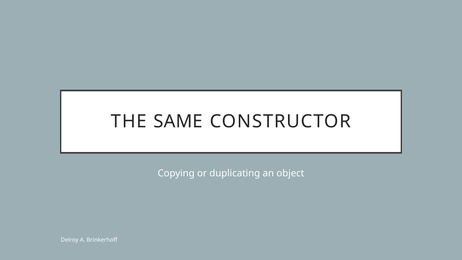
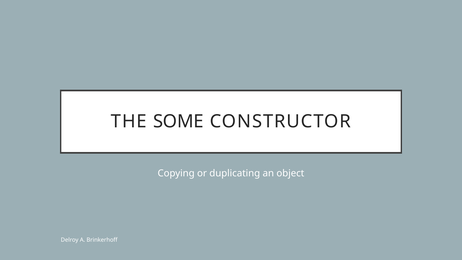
SAME: SAME -> SOME (178, 121)
